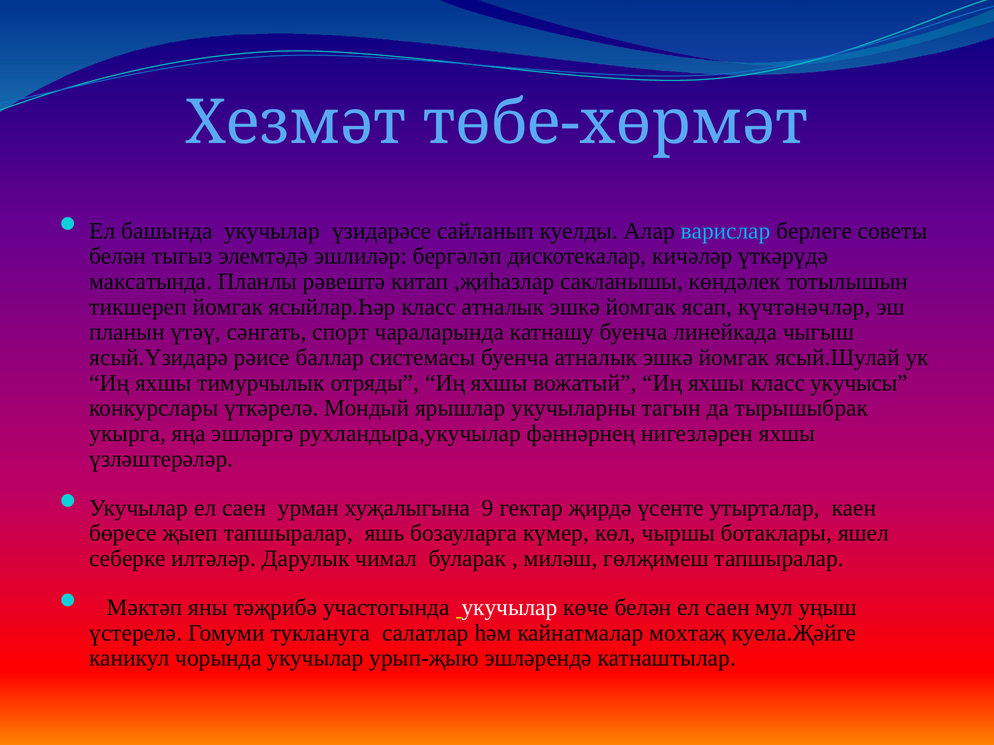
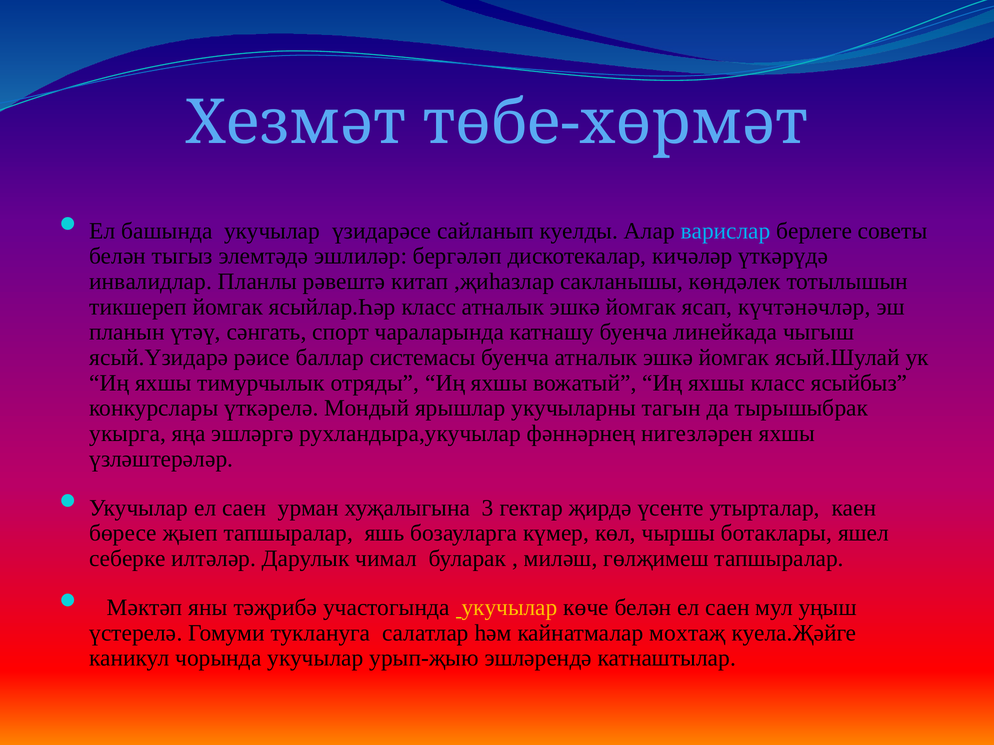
максатында: максатында -> инвалидлар (151, 282)
укучысы: укучысы -> ясыйбыз (859, 383)
9: 9 -> 3 (488, 508)
укучылар colour: white -> yellow (510, 608)
